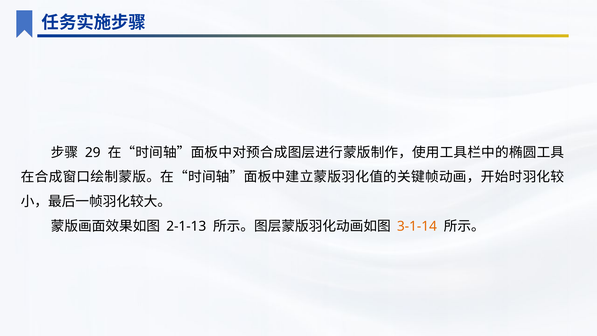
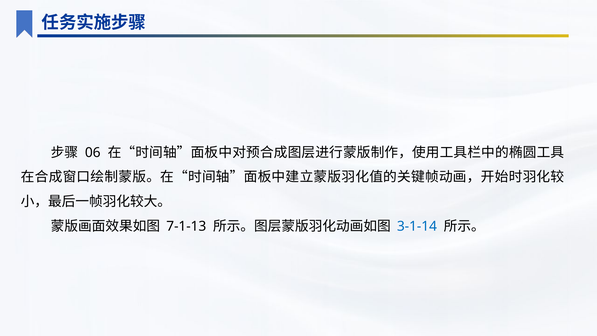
29: 29 -> 06 (93, 152)
2-1-13: 2-1-13 -> 7-1-13 (186, 226)
3-1-14 colour: orange -> blue (417, 226)
